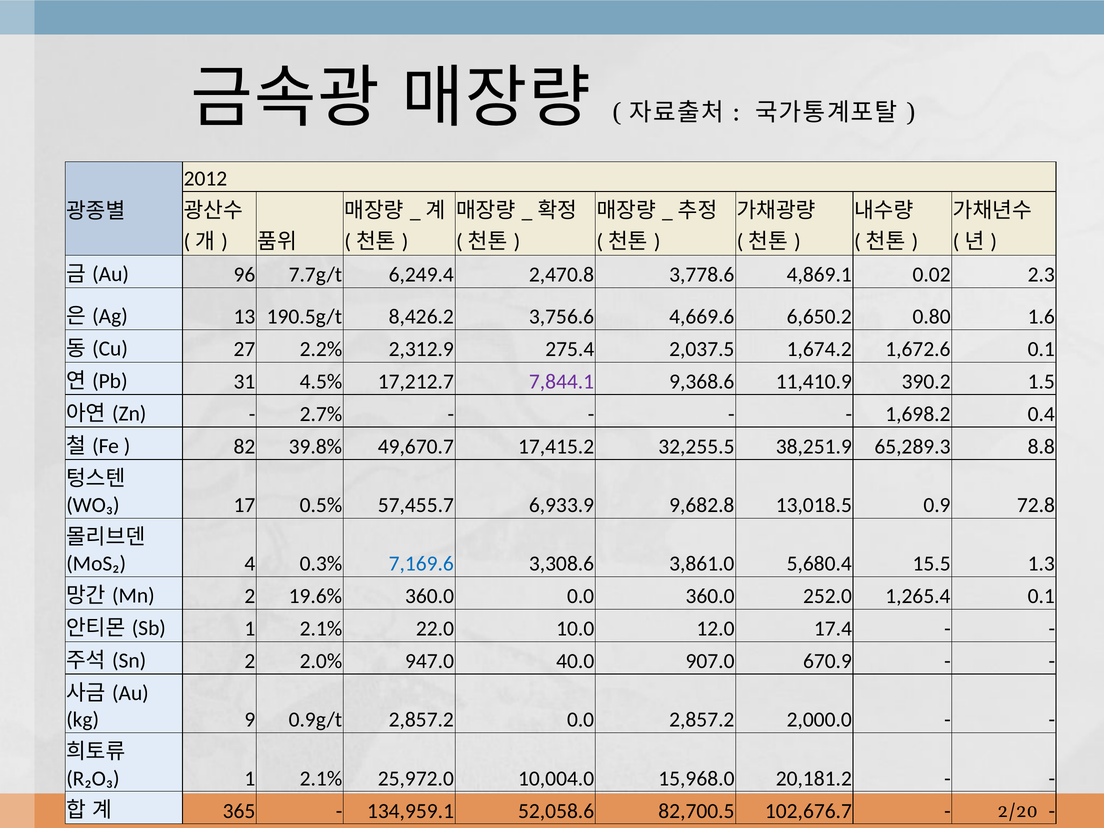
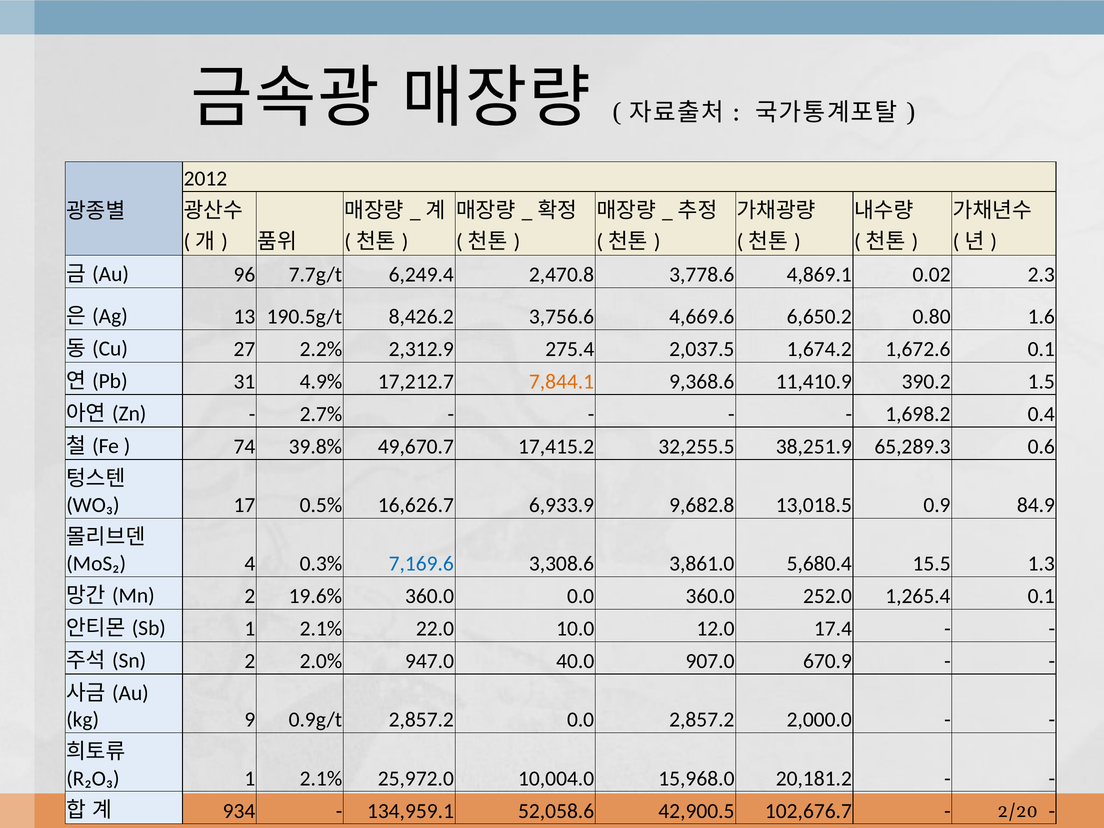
4.5%: 4.5% -> 4.9% (321, 382)
7,844.1 colour: purple -> orange (562, 382)
82: 82 -> 74 (244, 447)
8.8: 8.8 -> 0.6 (1041, 447)
57,455.7: 57,455.7 -> 16,626.7 (416, 505)
72.8: 72.8 -> 84.9 (1036, 505)
365: 365 -> 934 (239, 811)
82,700.5: 82,700.5 -> 42,900.5 (696, 811)
